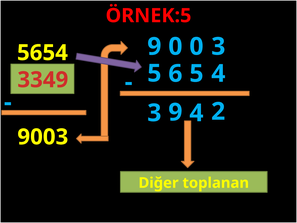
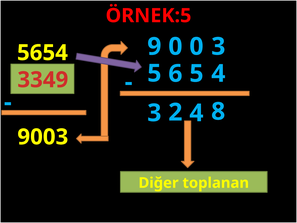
3 9: 9 -> 2 (175, 112)
2: 2 -> 8 (218, 111)
